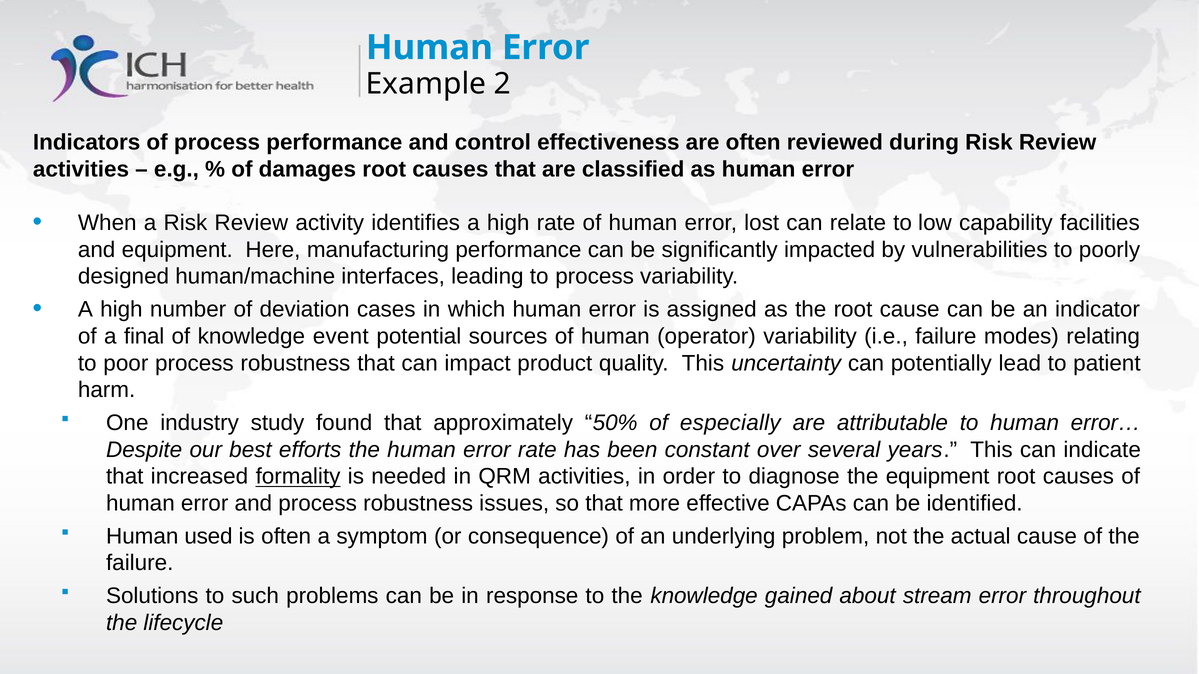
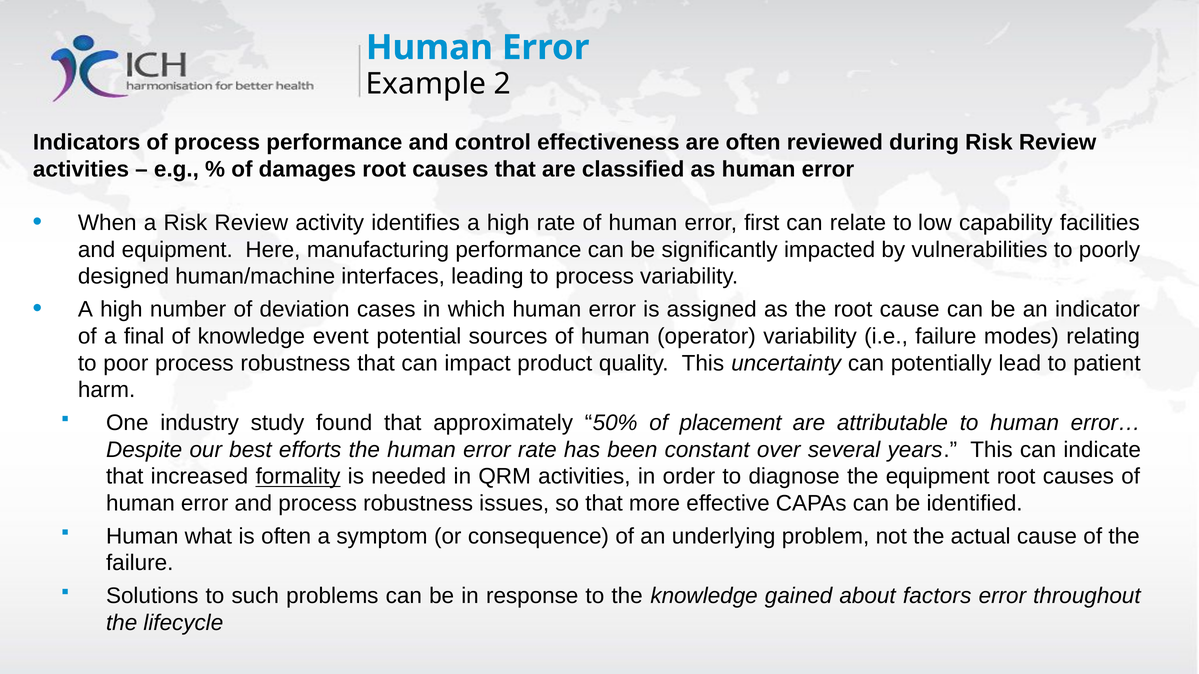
lost: lost -> first (762, 223)
especially: especially -> placement (731, 423)
used: used -> what (208, 536)
stream: stream -> factors (937, 596)
